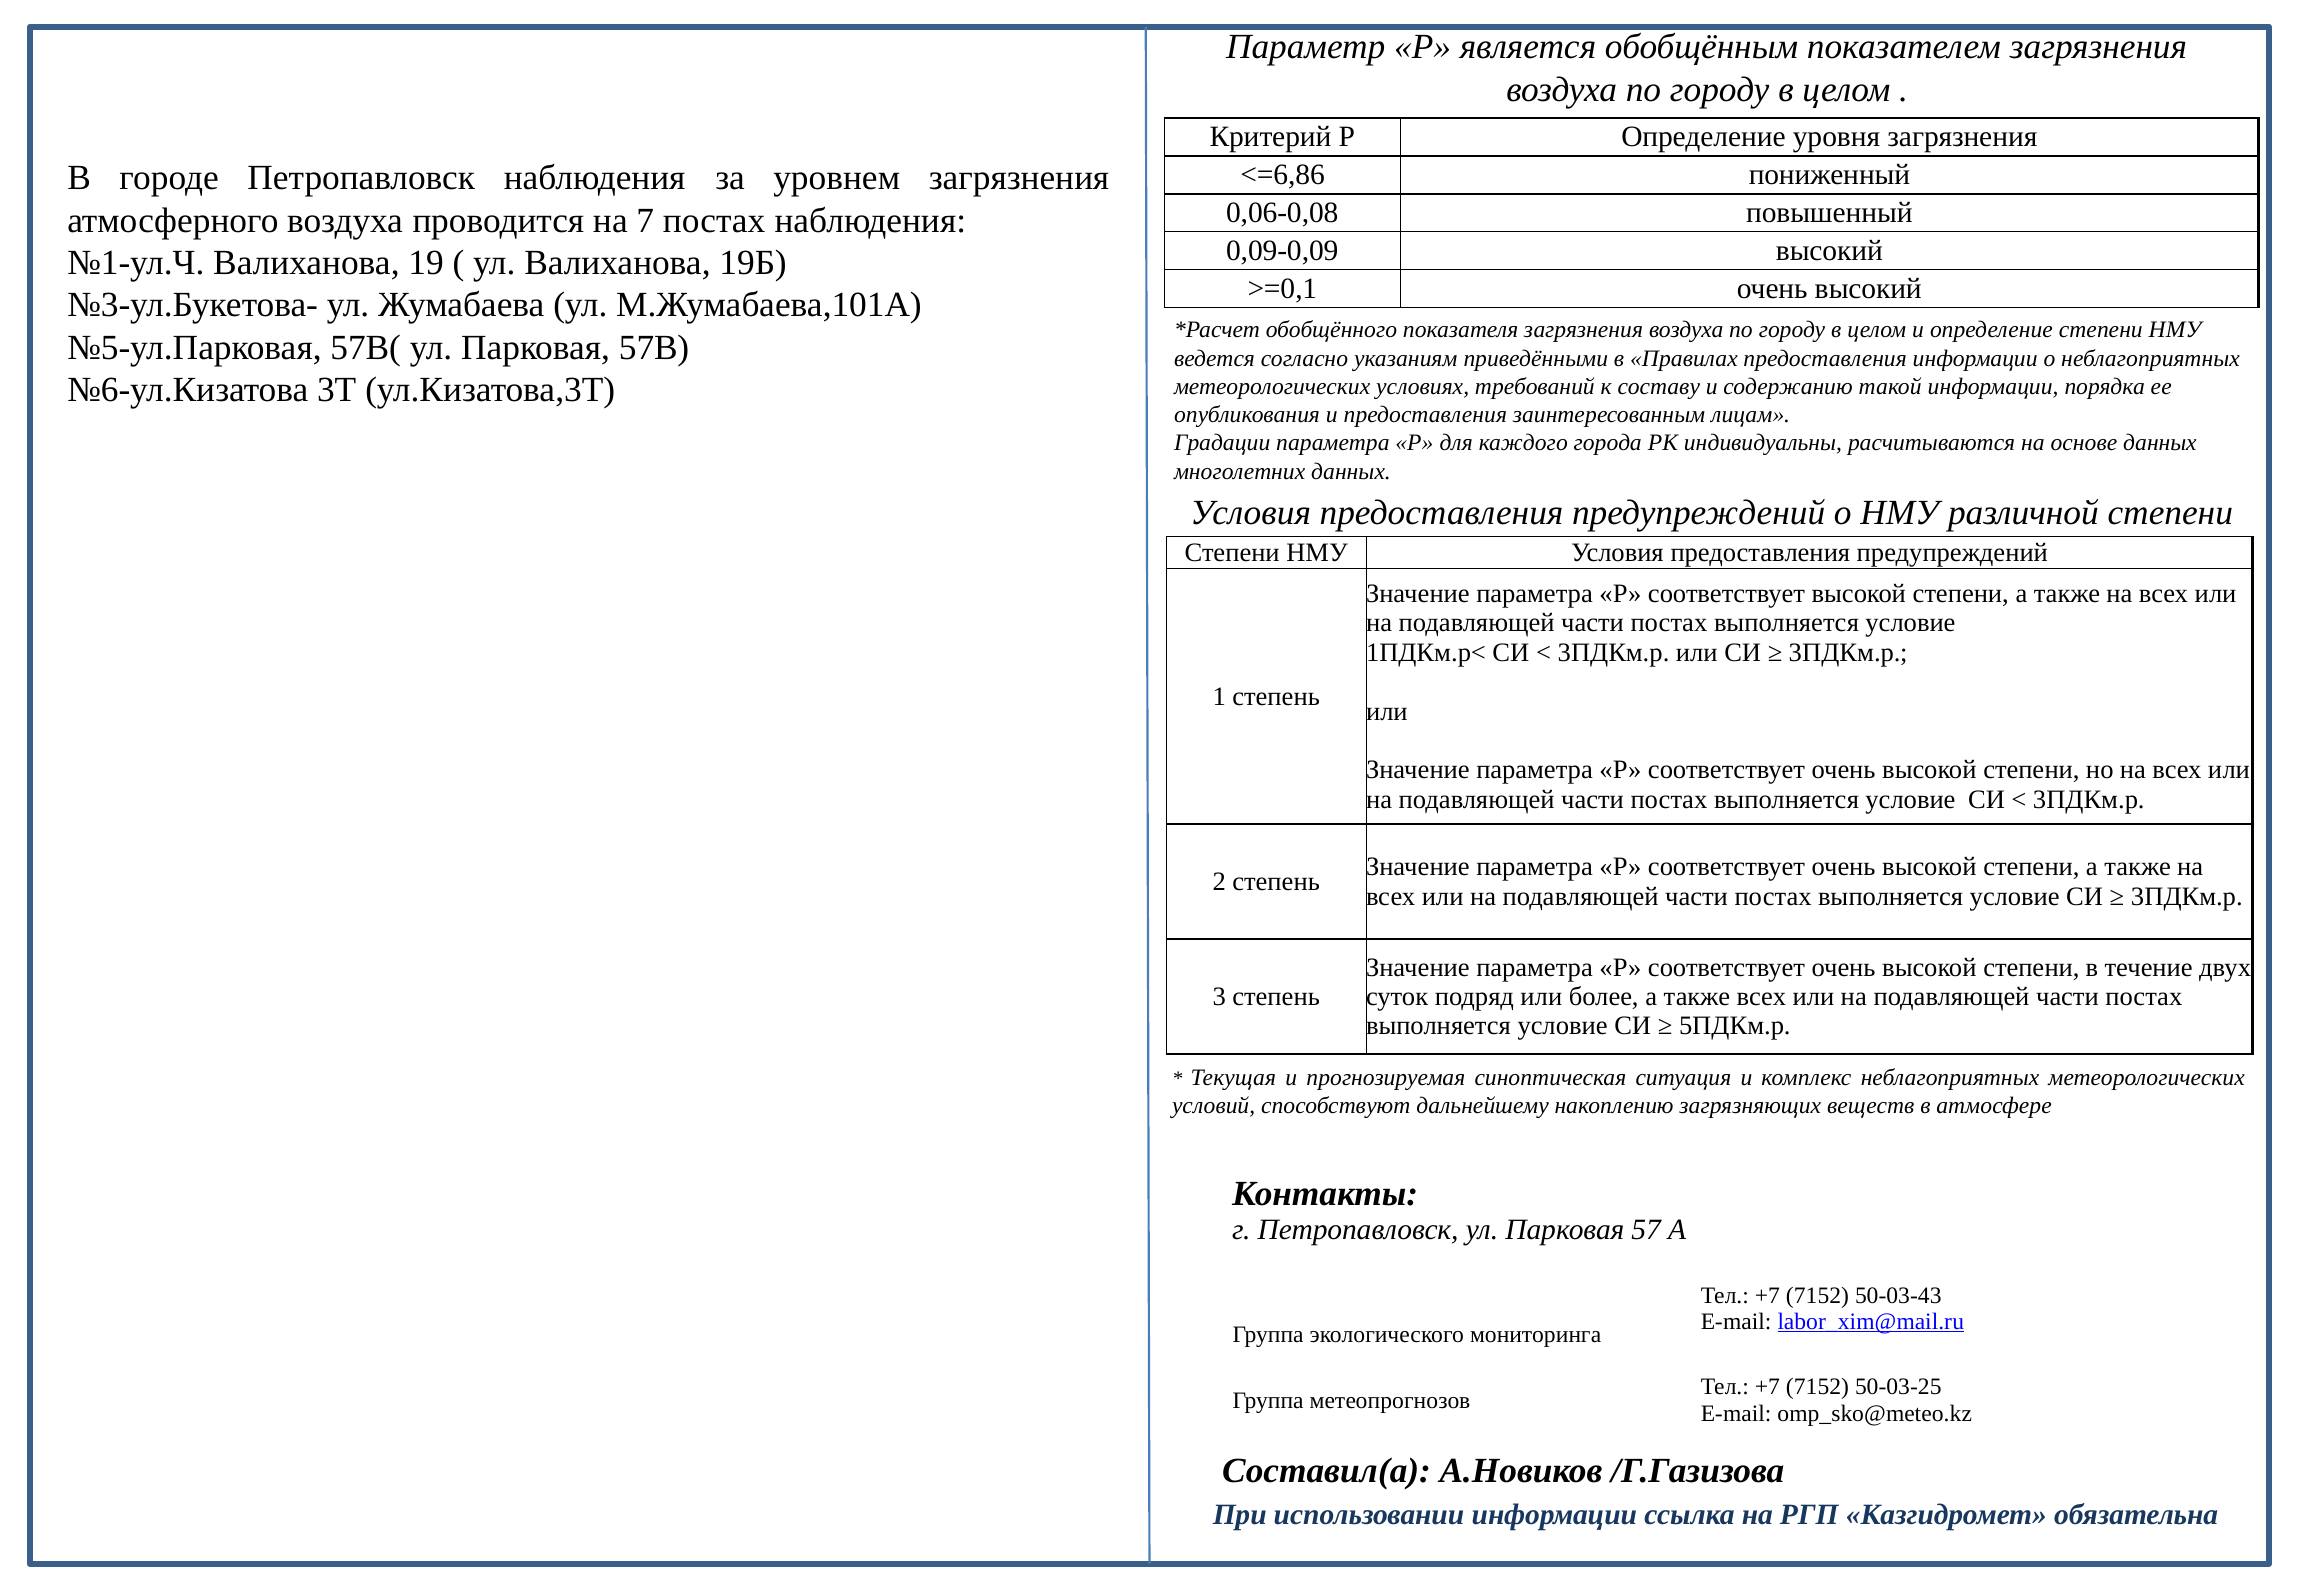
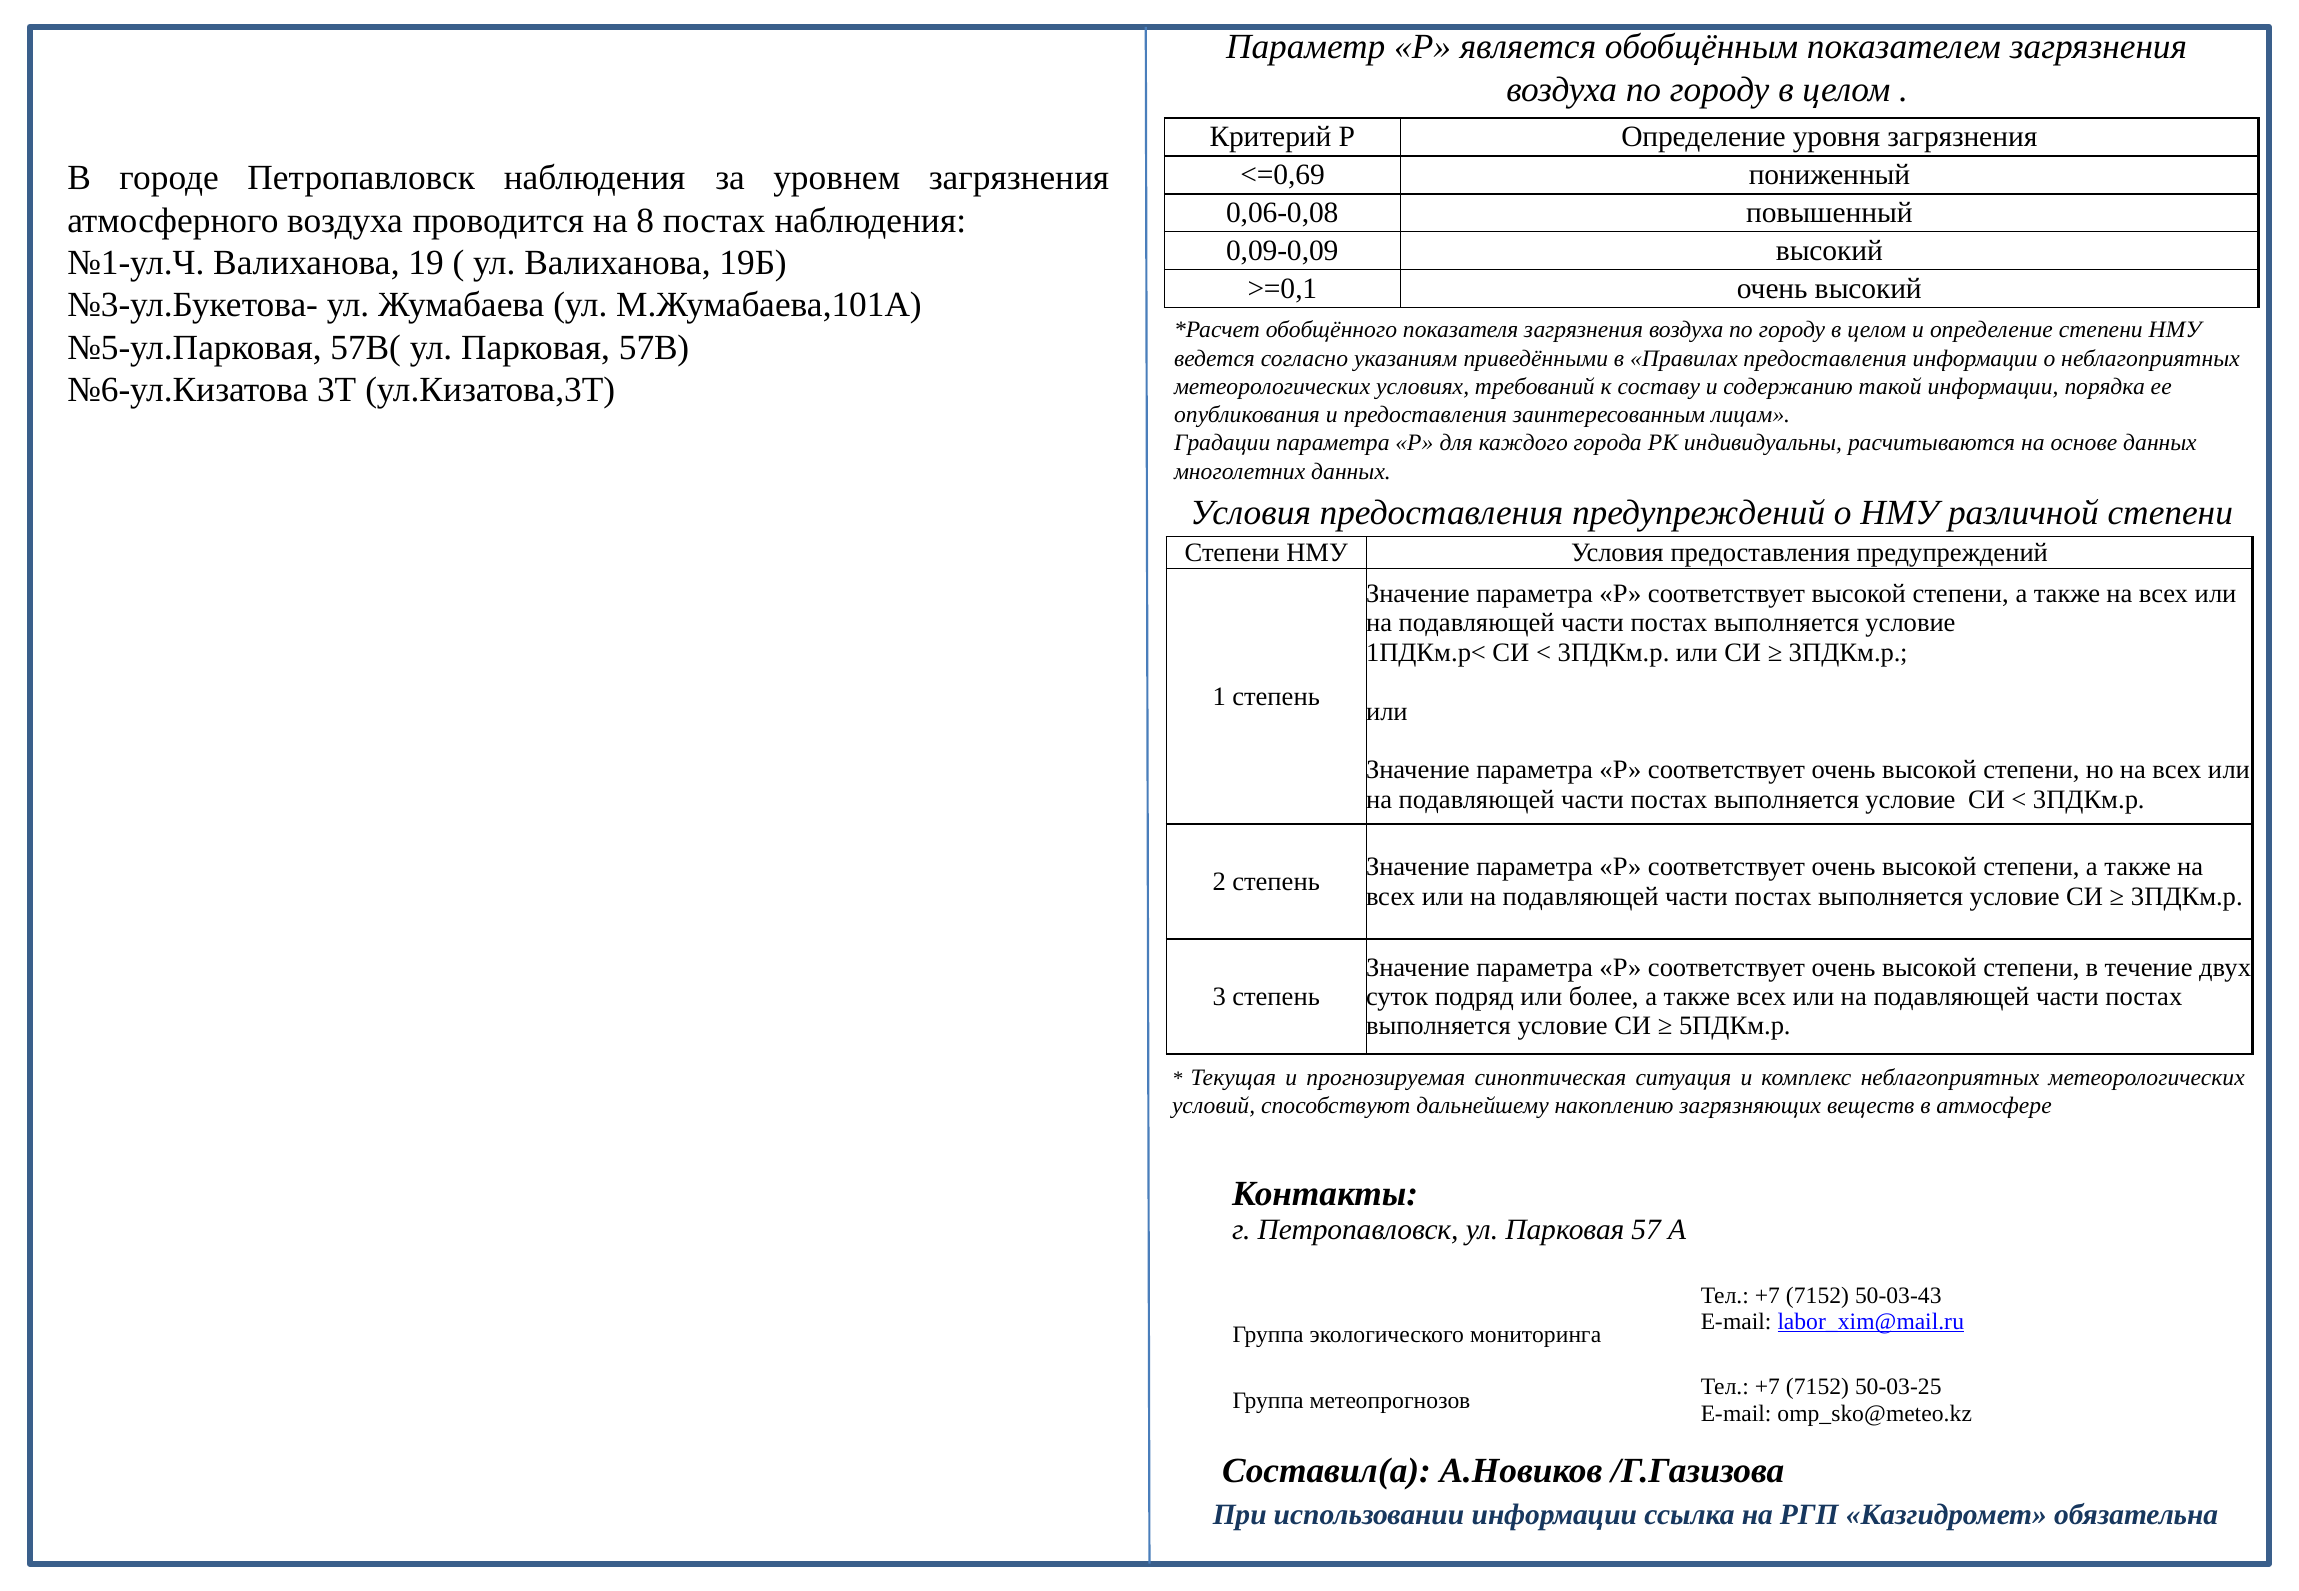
<=6,86: <=6,86 -> <=0,69 (1283, 175)
7: 7 -> 8 (645, 221)
